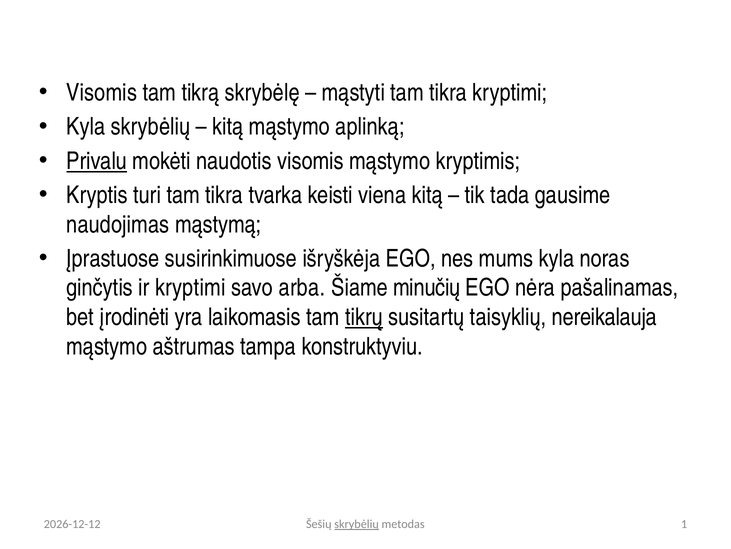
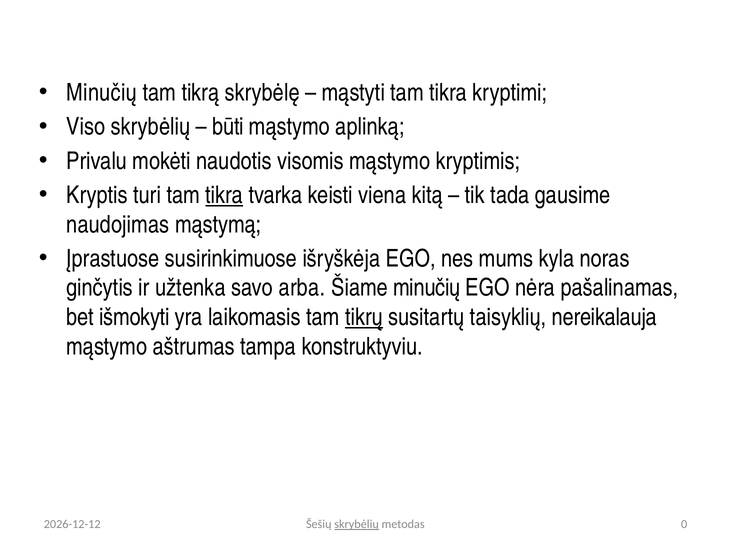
Visomis: Visomis -> Minučių (102, 93)
Kyla: Kyla -> Viso (86, 127)
kitą: kitą -> būti (228, 127)
Privalu underline: present -> none (97, 161)
tikra underline: none -> present (224, 195)
ir kryptimi: kryptimi -> užtenka (190, 288)
įrodinėti: įrodinėti -> išmokyti (134, 317)
1: 1 -> 0 (684, 523)
